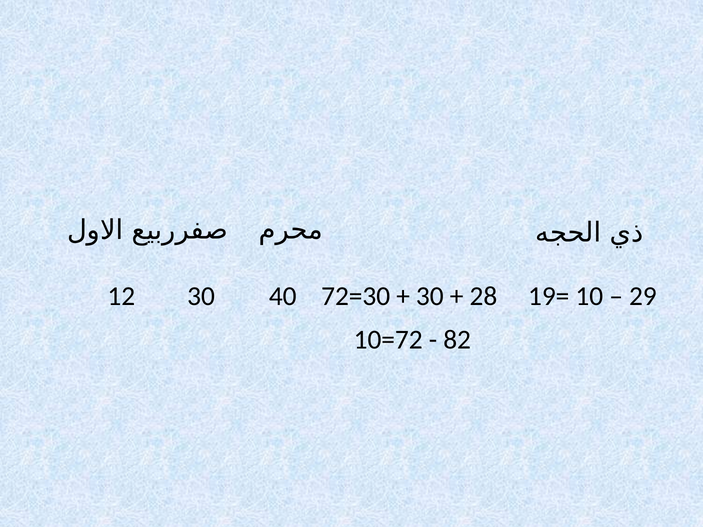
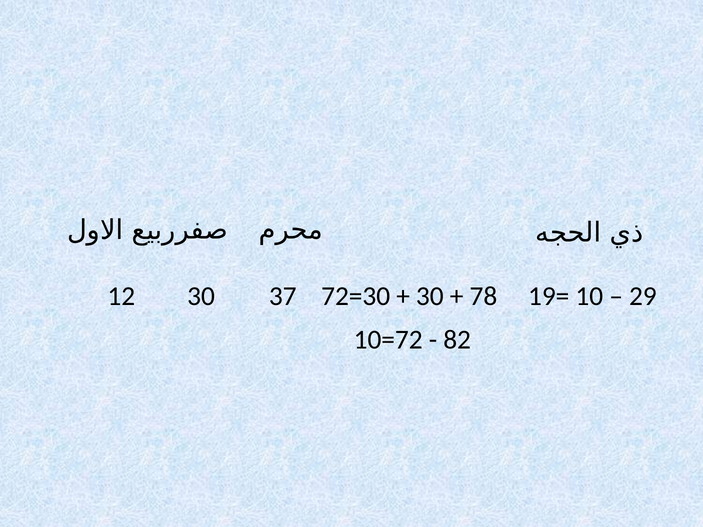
40: 40 -> 37 (283, 296)
28: 28 -> 78 (483, 296)
